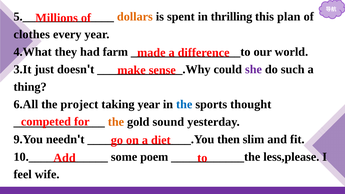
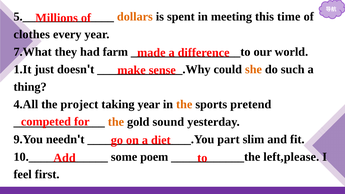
thrilling: thrilling -> meeting (231, 17)
plan: plan -> time (289, 17)
4.What: 4.What -> 7.What (33, 52)
3.It: 3.It -> 1.It (22, 69)
she colour: purple -> orange (253, 69)
6.All: 6.All -> 4.All (26, 104)
the colour: blue -> orange (184, 104)
thought: thought -> pretend (251, 104)
then: then -> part (228, 139)
less,please: less,please -> left,please (291, 157)
wife: wife -> first (47, 174)
